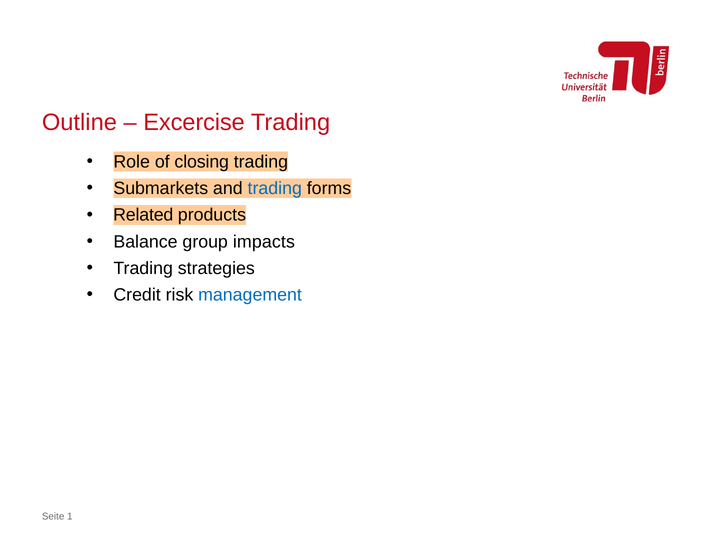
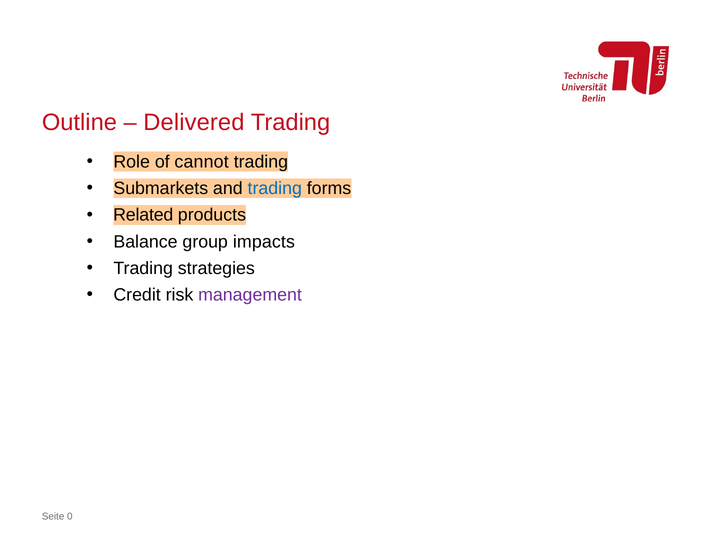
Excercise: Excercise -> Delivered (194, 123)
closing: closing -> cannot (202, 162)
management colour: blue -> purple (250, 295)
1: 1 -> 0 (70, 517)
